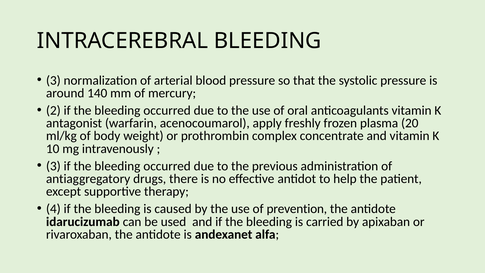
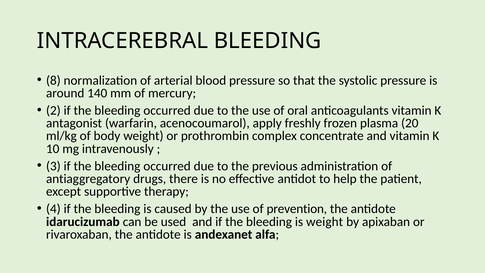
3: 3 -> 8 (53, 80)
is carried: carried -> weight (325, 222)
